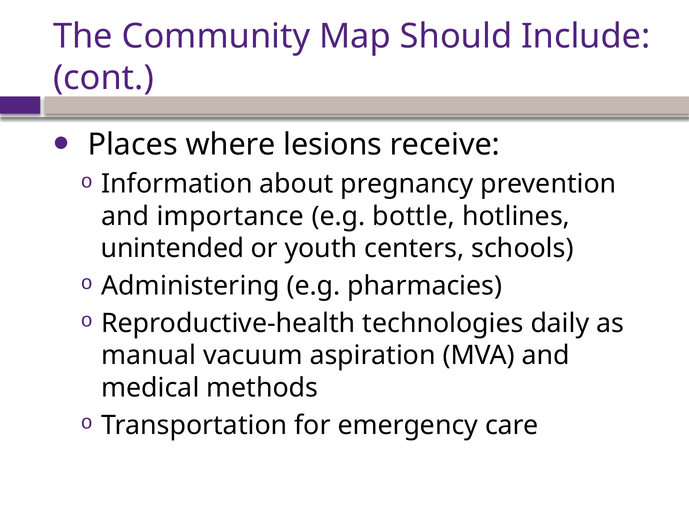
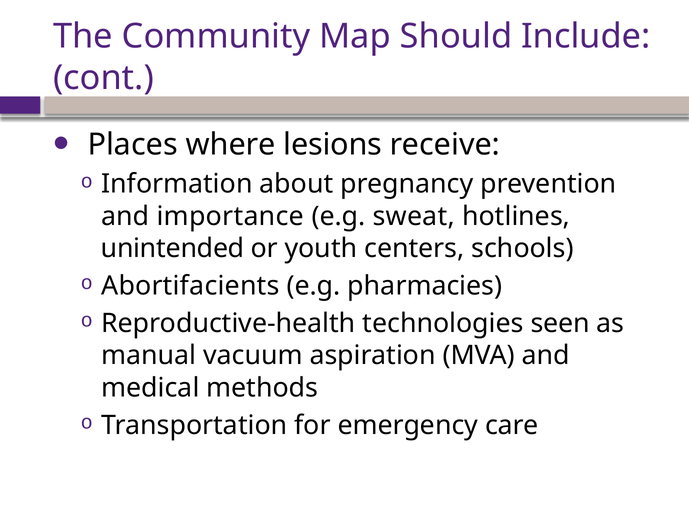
bottle: bottle -> sweat (414, 216)
Administering: Administering -> Abortifacients (190, 286)
daily: daily -> seen (560, 323)
